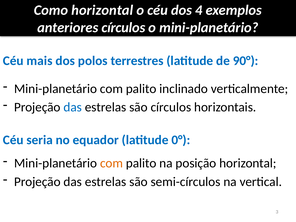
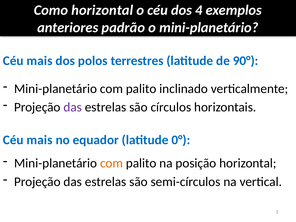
anteriores círculos: círculos -> padrão (123, 27)
das colour: blue -> purple (73, 107)
seria: seria -> mais (40, 140)
